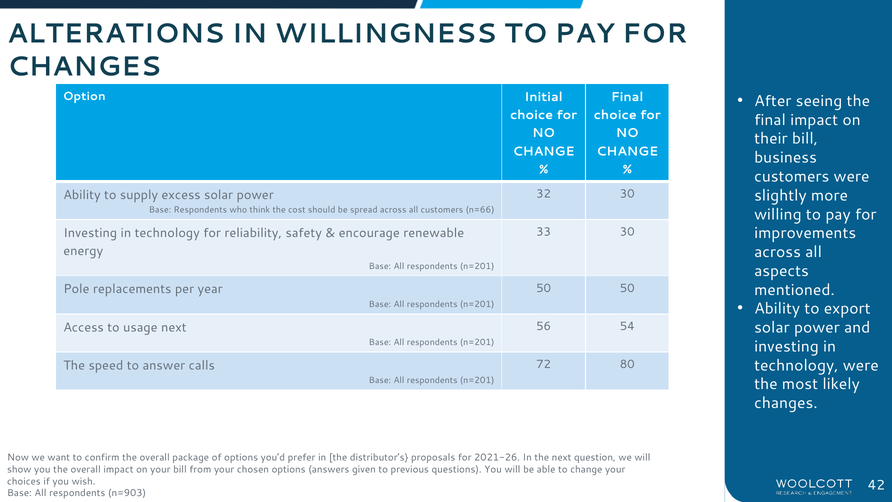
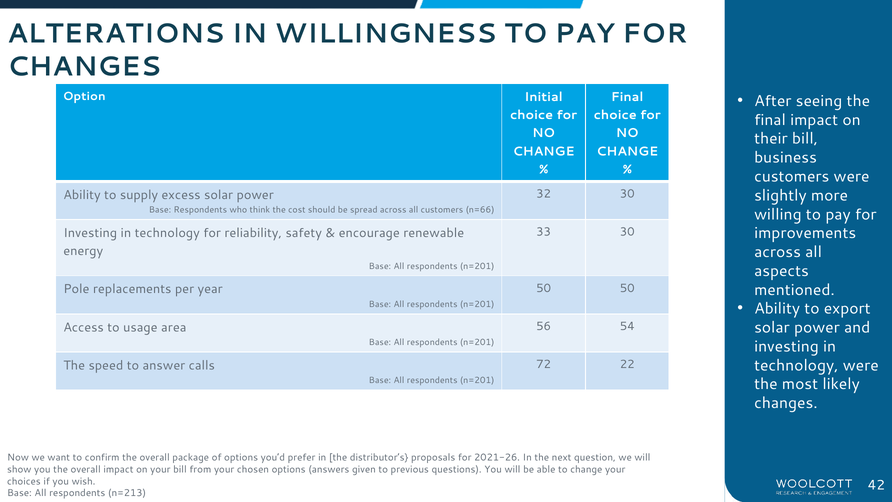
usage next: next -> area (174, 327)
80: 80 -> 22 (627, 364)
n=903: n=903 -> n=213 (127, 493)
